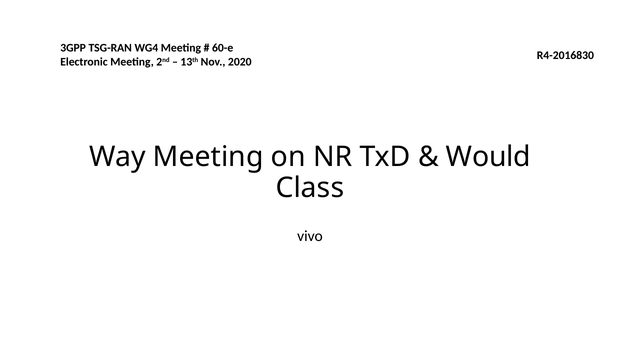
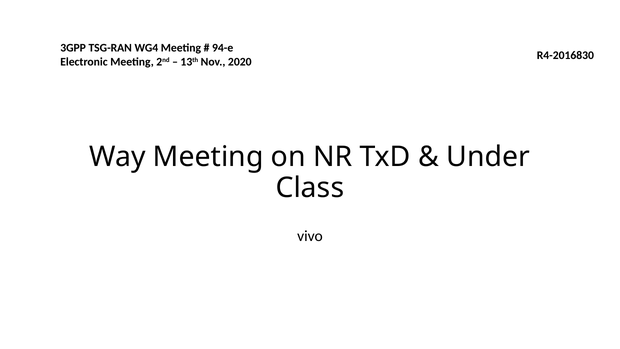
60-e: 60-e -> 94-e (223, 48)
Would: Would -> Under (488, 157)
